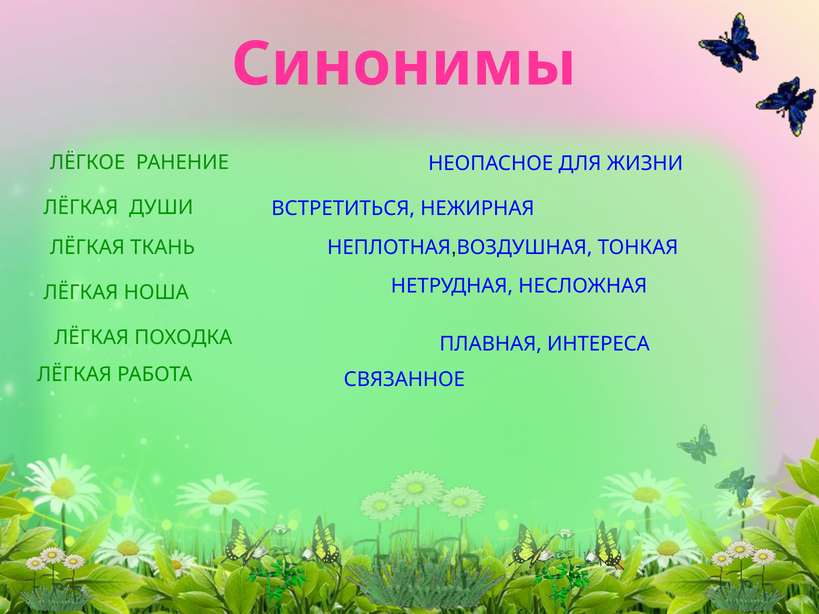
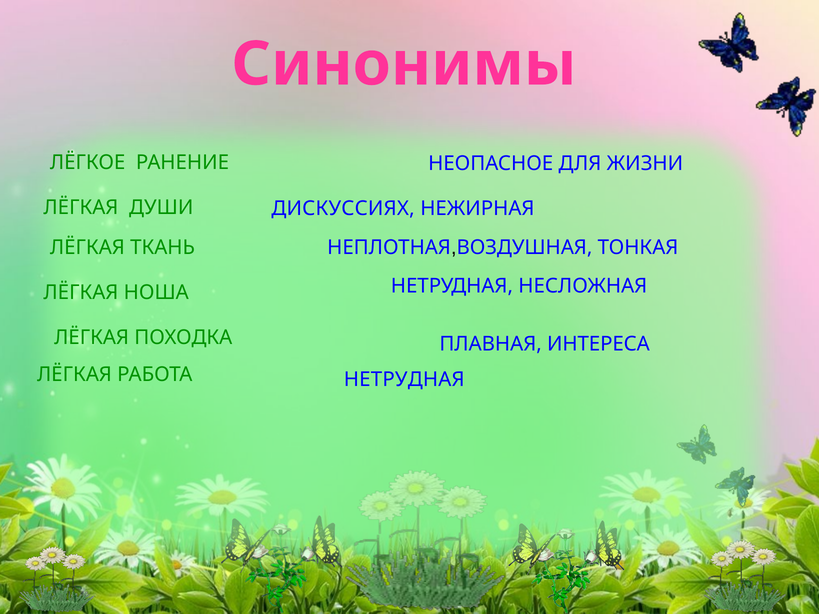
ВСТРЕТИТЬСЯ: ВСТРЕТИТЬСЯ -> ДИСКУССИЯХ (343, 209)
СВЯЗАННОЕ: СВЯЗАННОЕ -> НЕТРУДНАЯ (404, 380)
